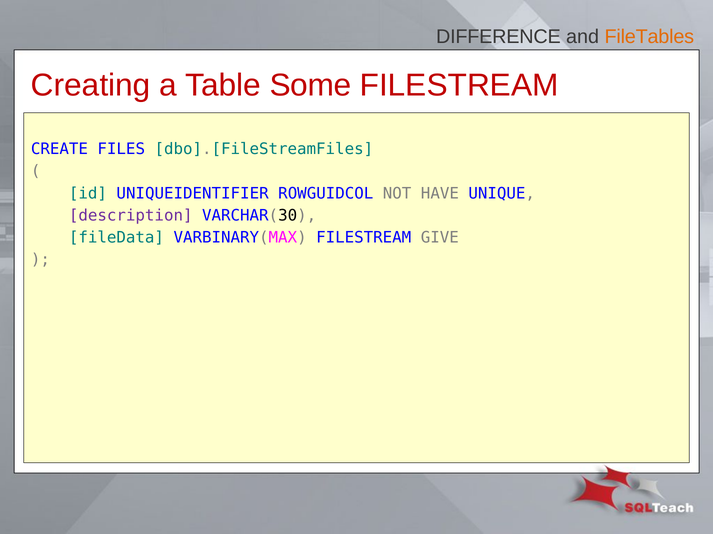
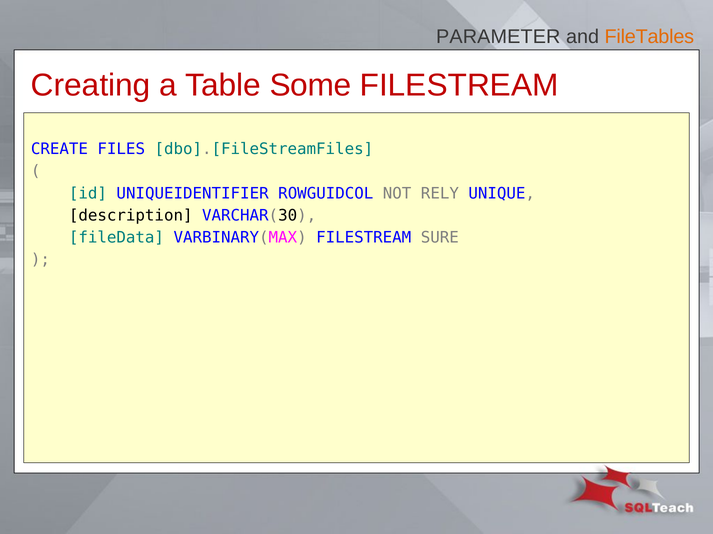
DIFFERENCE: DIFFERENCE -> PARAMETER (498, 37)
HAVE: HAVE -> RELY (440, 194)
description colour: purple -> black (131, 216)
GIVE: GIVE -> SURE (440, 238)
